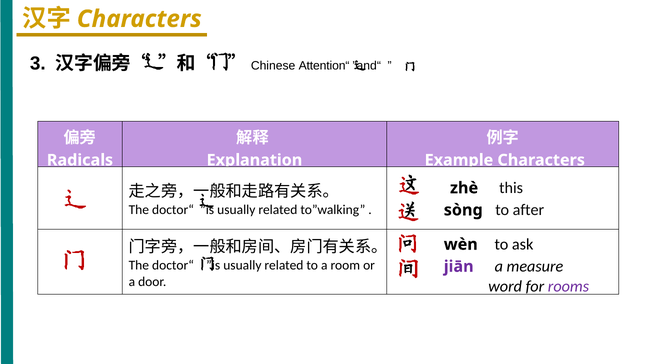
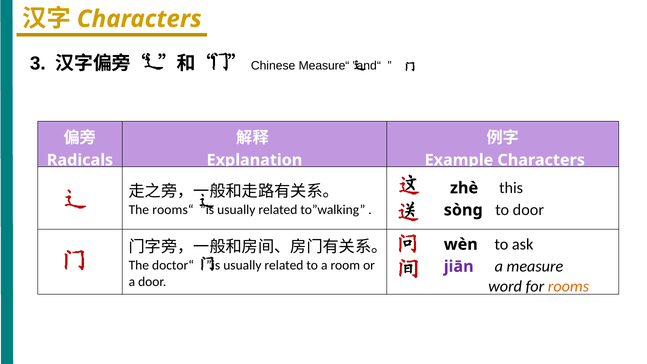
Attention“: Attention“ -> Measure“ (324, 66)
doctor“: doctor“ -> rooms“ (173, 210)
to after: after -> door (528, 210)
rooms colour: purple -> orange (568, 287)
